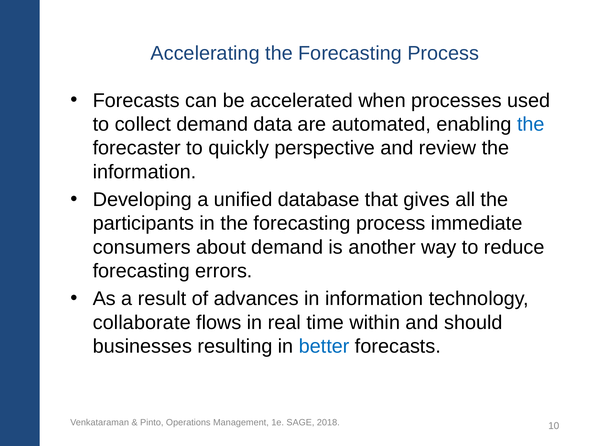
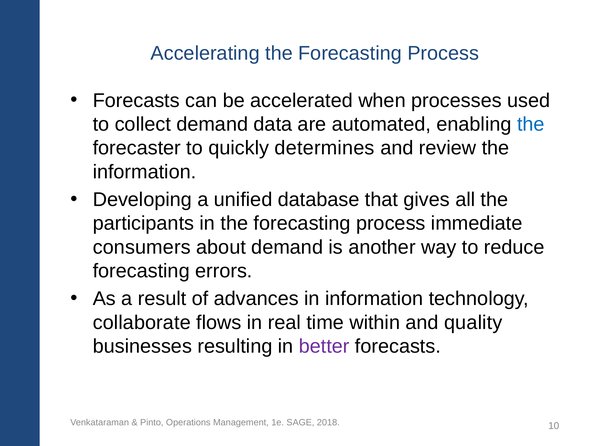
perspective: perspective -> determines (325, 148)
should: should -> quality (473, 323)
better colour: blue -> purple (324, 346)
